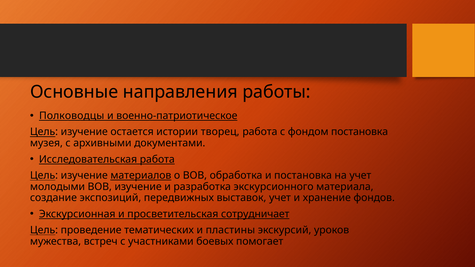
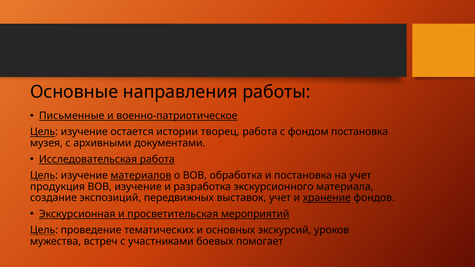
Полководцы: Полководцы -> Письменные (72, 116)
молодыми: молодыми -> продукция (58, 187)
хранение underline: none -> present (327, 198)
сотрудничает: сотрудничает -> мероприятий (255, 214)
пластины: пластины -> основных (230, 230)
